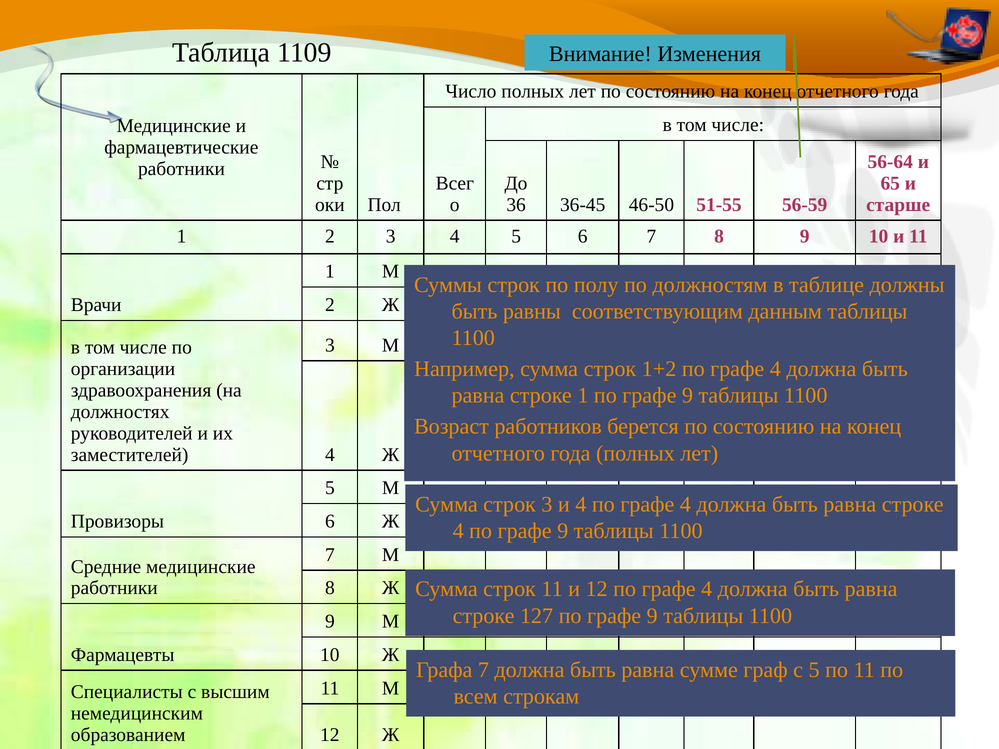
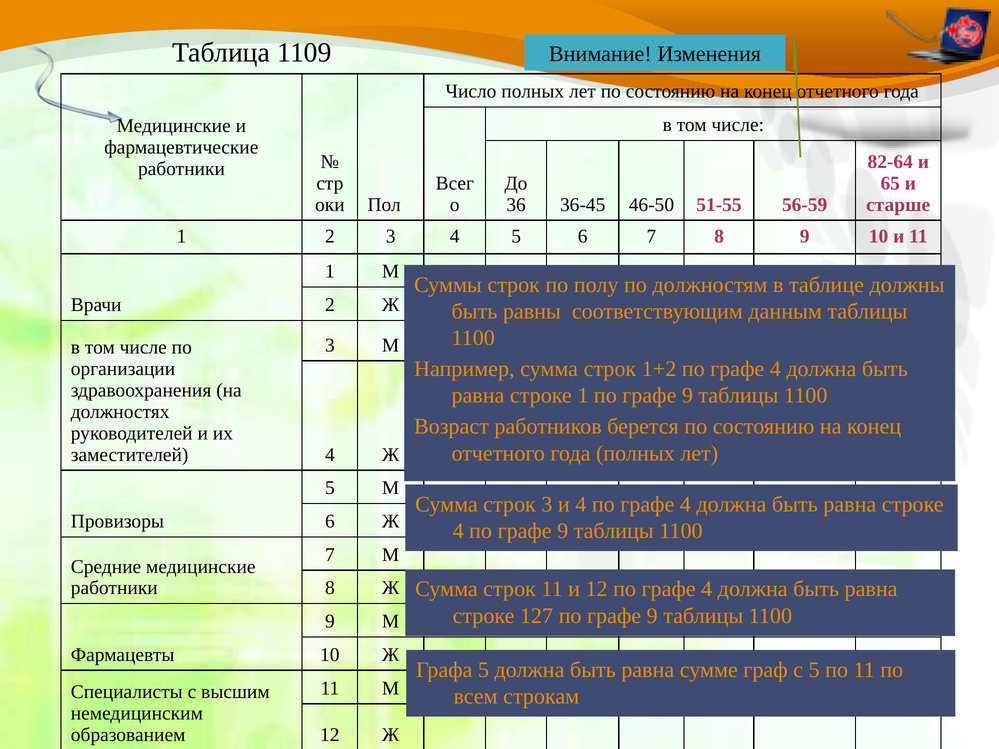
56-64: 56-64 -> 82-64 (890, 162)
Графа 7: 7 -> 5 (483, 670)
